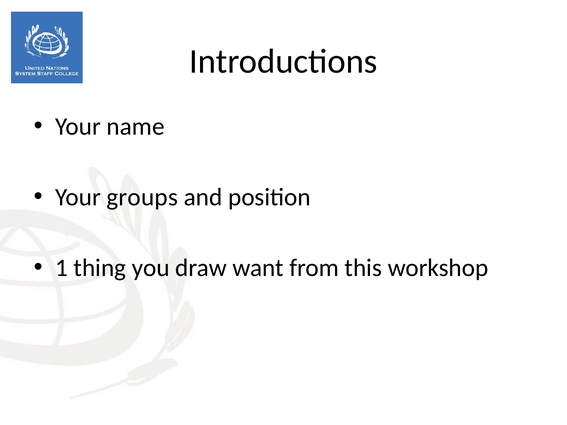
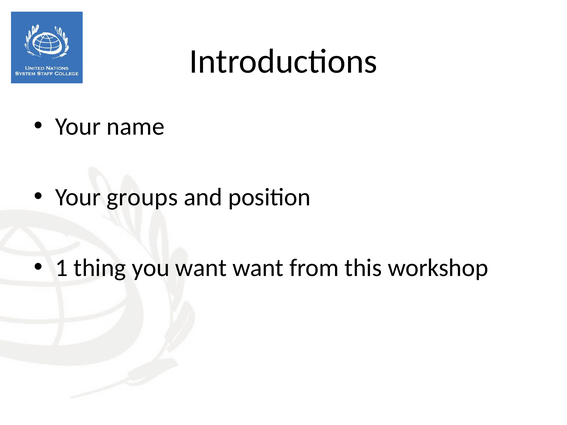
you draw: draw -> want (201, 268)
